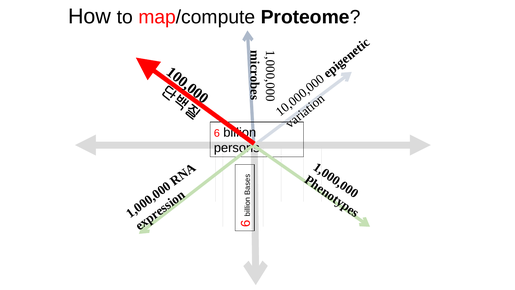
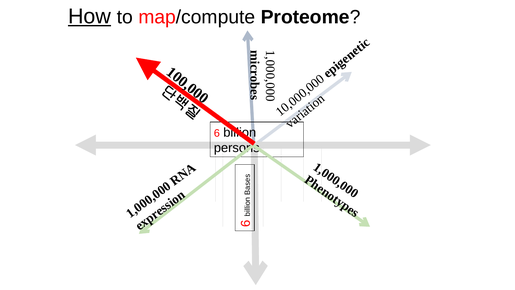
How underline: none -> present (90, 16)
